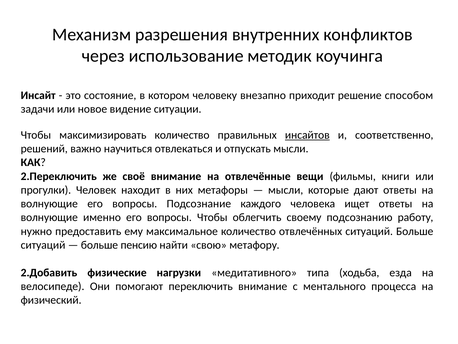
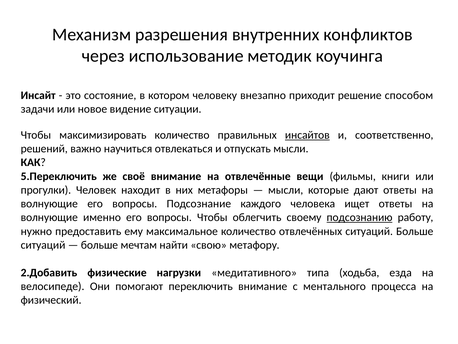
2.Переключить: 2.Переключить -> 5.Переключить (59, 176)
подсознанию underline: none -> present (360, 217)
пенсию: пенсию -> мечтам (139, 245)
